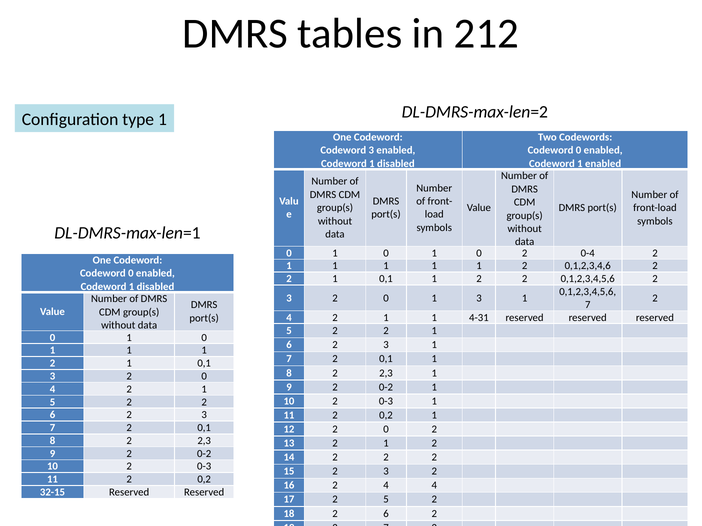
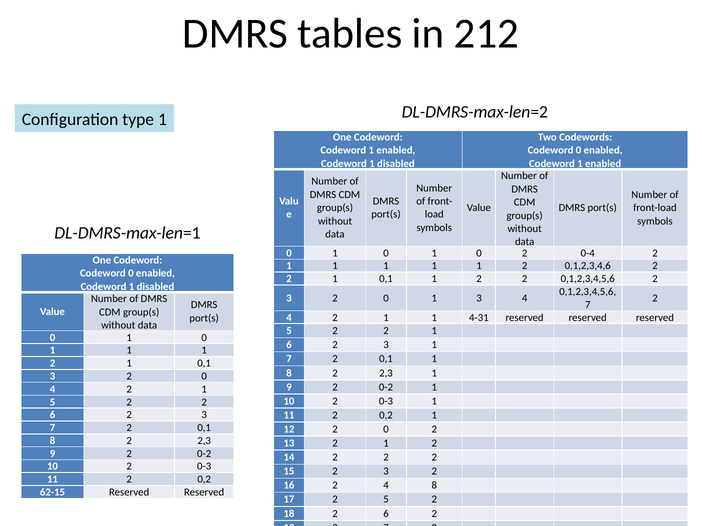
3: 3 -> 1 (371, 151)
1 3 1: 1 -> 4 (525, 298)
4 4: 4 -> 8 (434, 486)
32-15: 32-15 -> 62-15 (53, 493)
